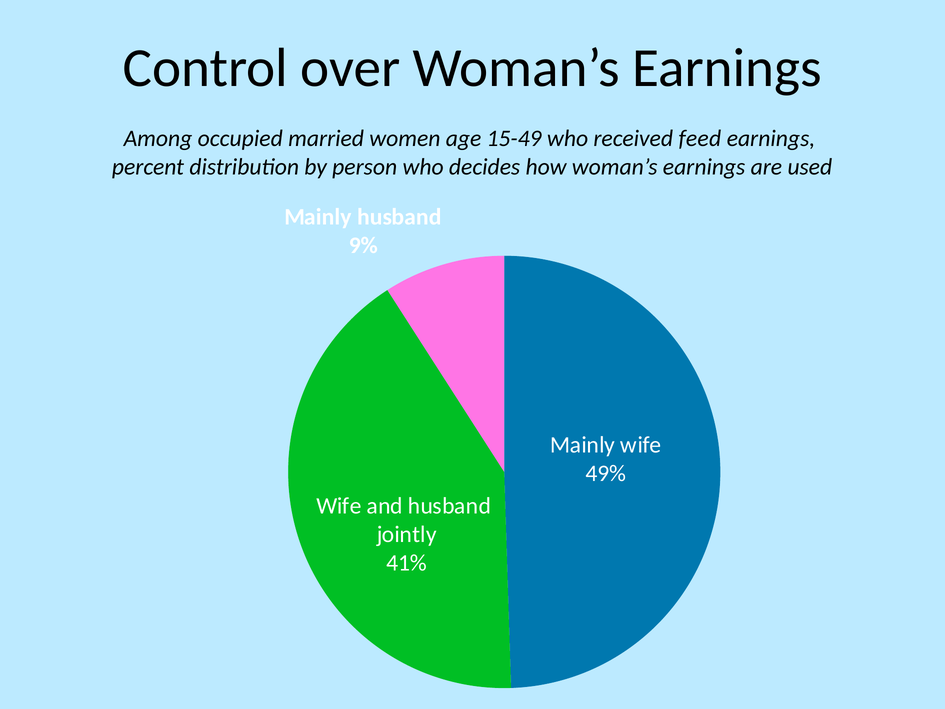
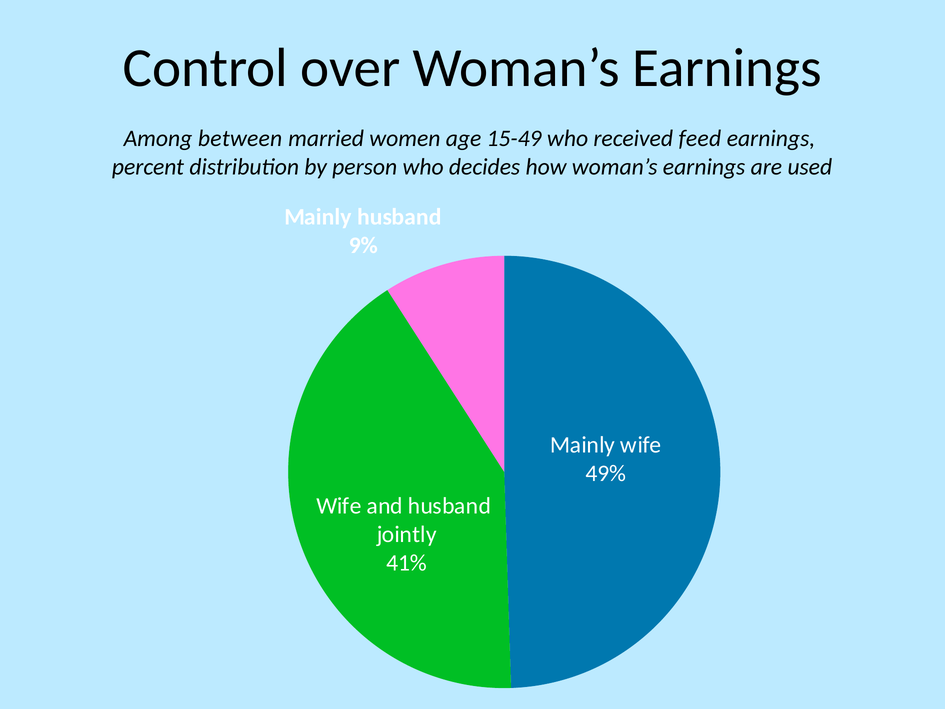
occupied: occupied -> between (240, 138)
